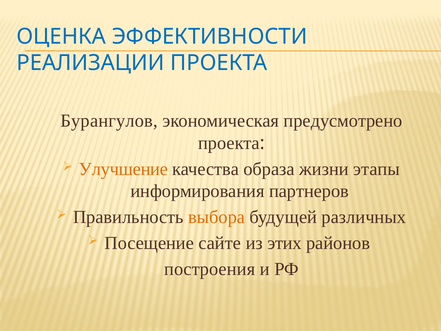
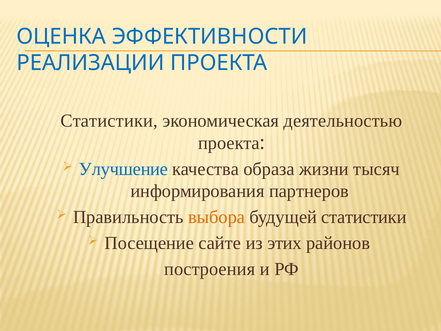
Бурангулов: Бурангулов -> Статистики (109, 121)
предусмотрено: предусмотрено -> деятельностью (343, 121)
Улучшение colour: orange -> blue (124, 169)
этапы: этапы -> тысяч (377, 169)
будущей различных: различных -> статистики (364, 217)
